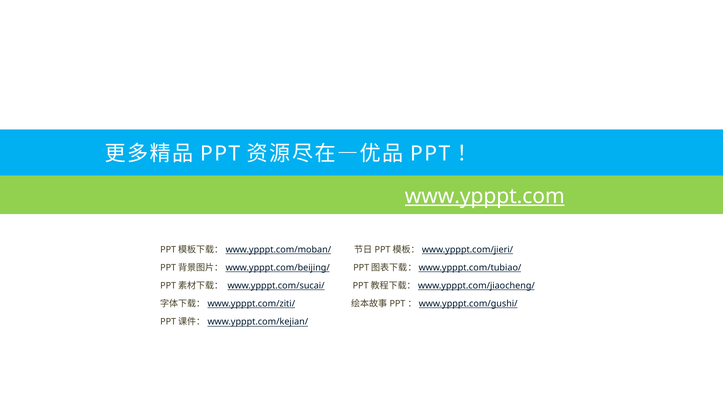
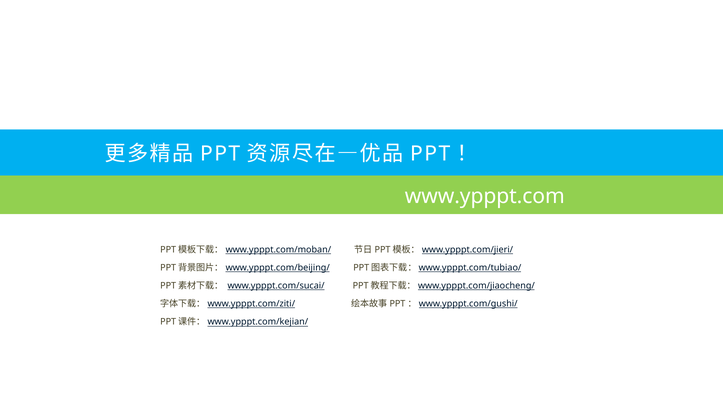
www.ypppt.com underline: present -> none (485, 196)
